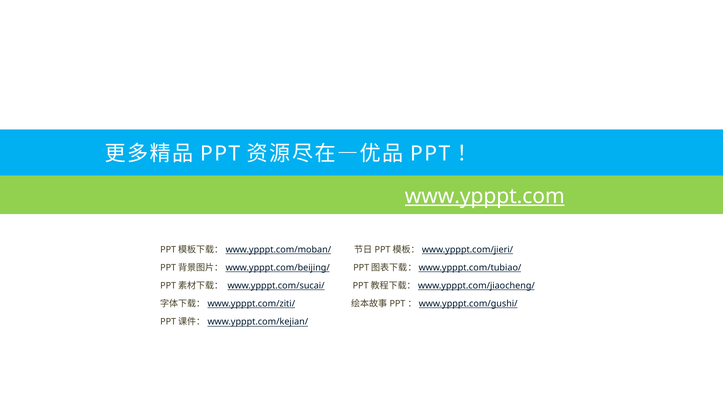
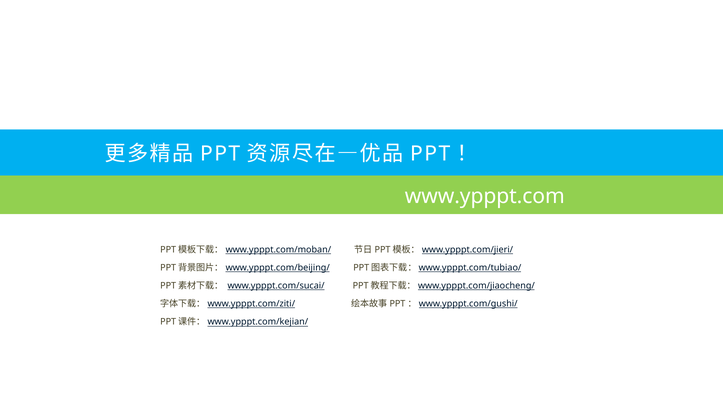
www.ypppt.com underline: present -> none (485, 196)
